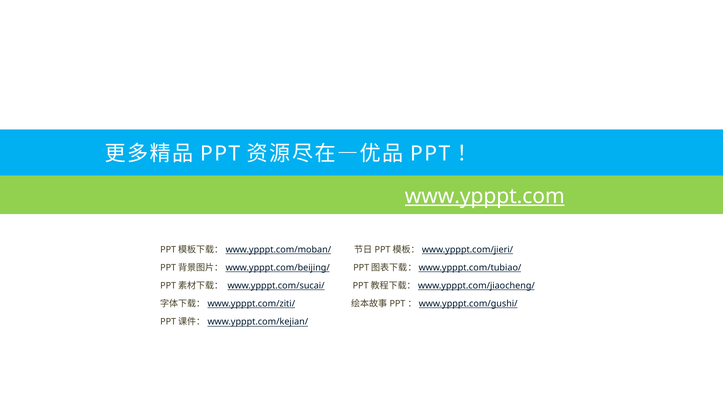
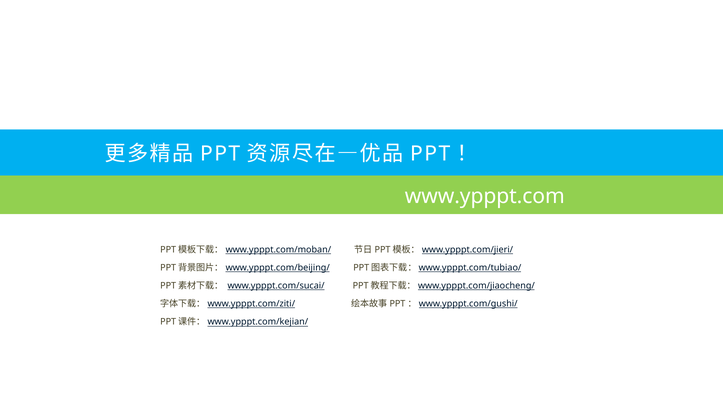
www.ypppt.com underline: present -> none (485, 196)
